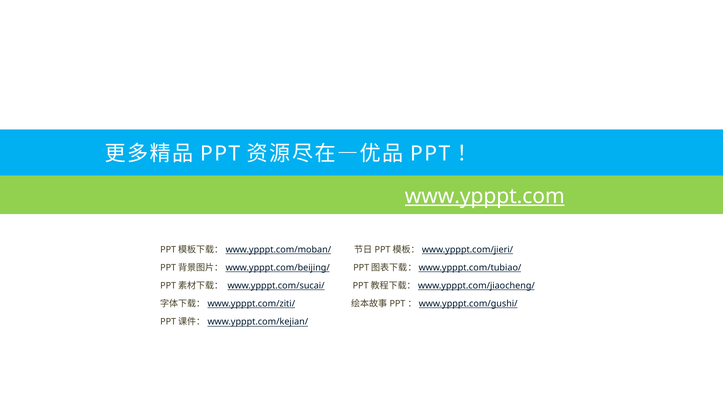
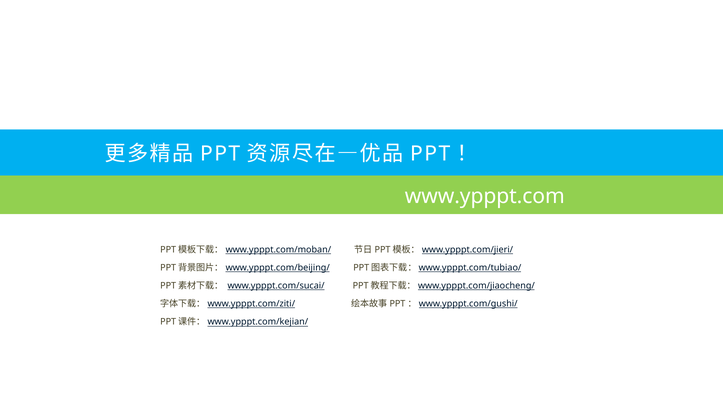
www.ypppt.com underline: present -> none (485, 196)
